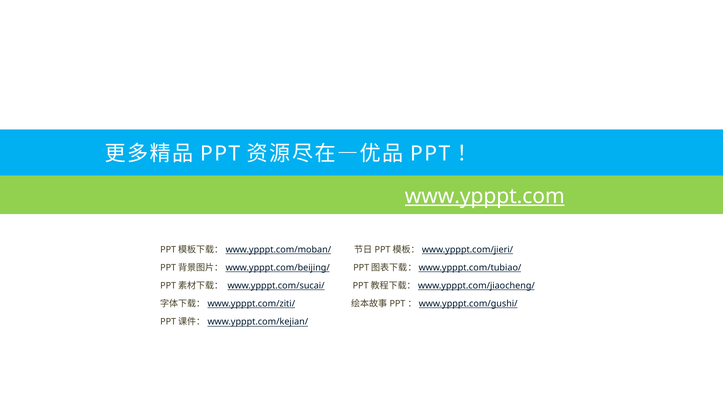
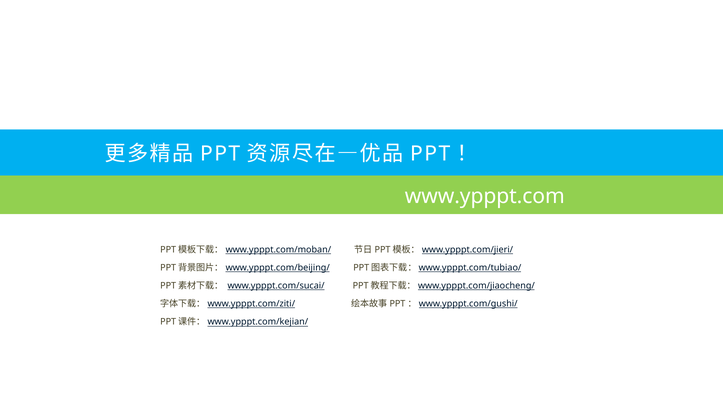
www.ypppt.com underline: present -> none (485, 196)
